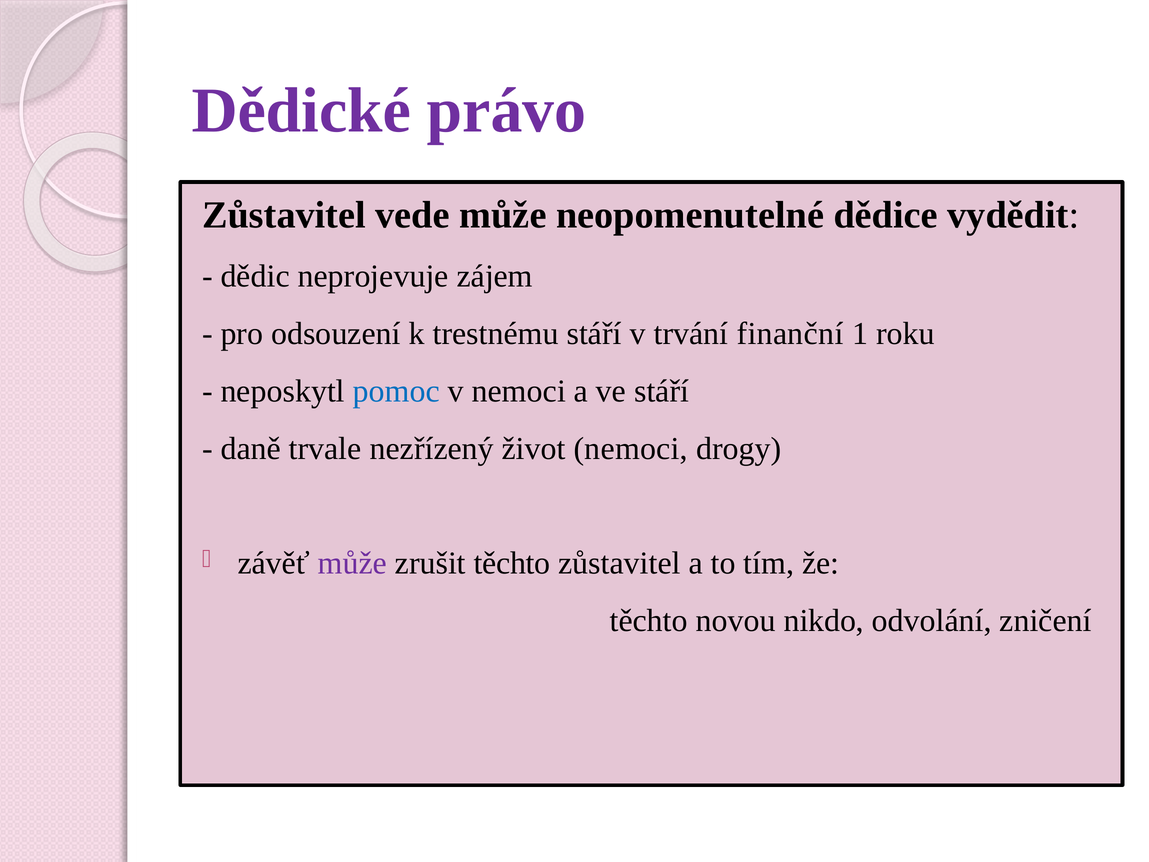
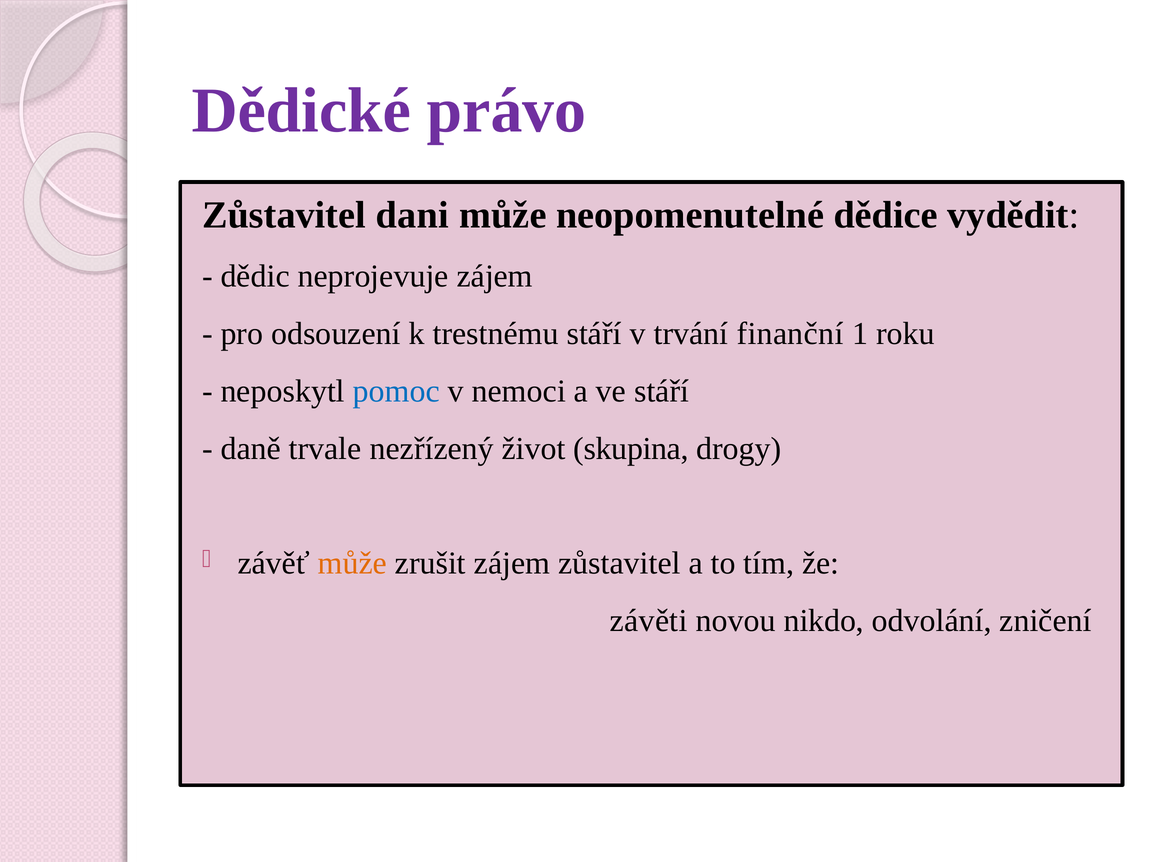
vede: vede -> dani (412, 215)
život nemoci: nemoci -> skupina (631, 448)
může colour: purple -> orange (352, 563)
zrušit těchto: těchto -> zájem (512, 563)
těchto: těchto -> závěti (649, 621)
